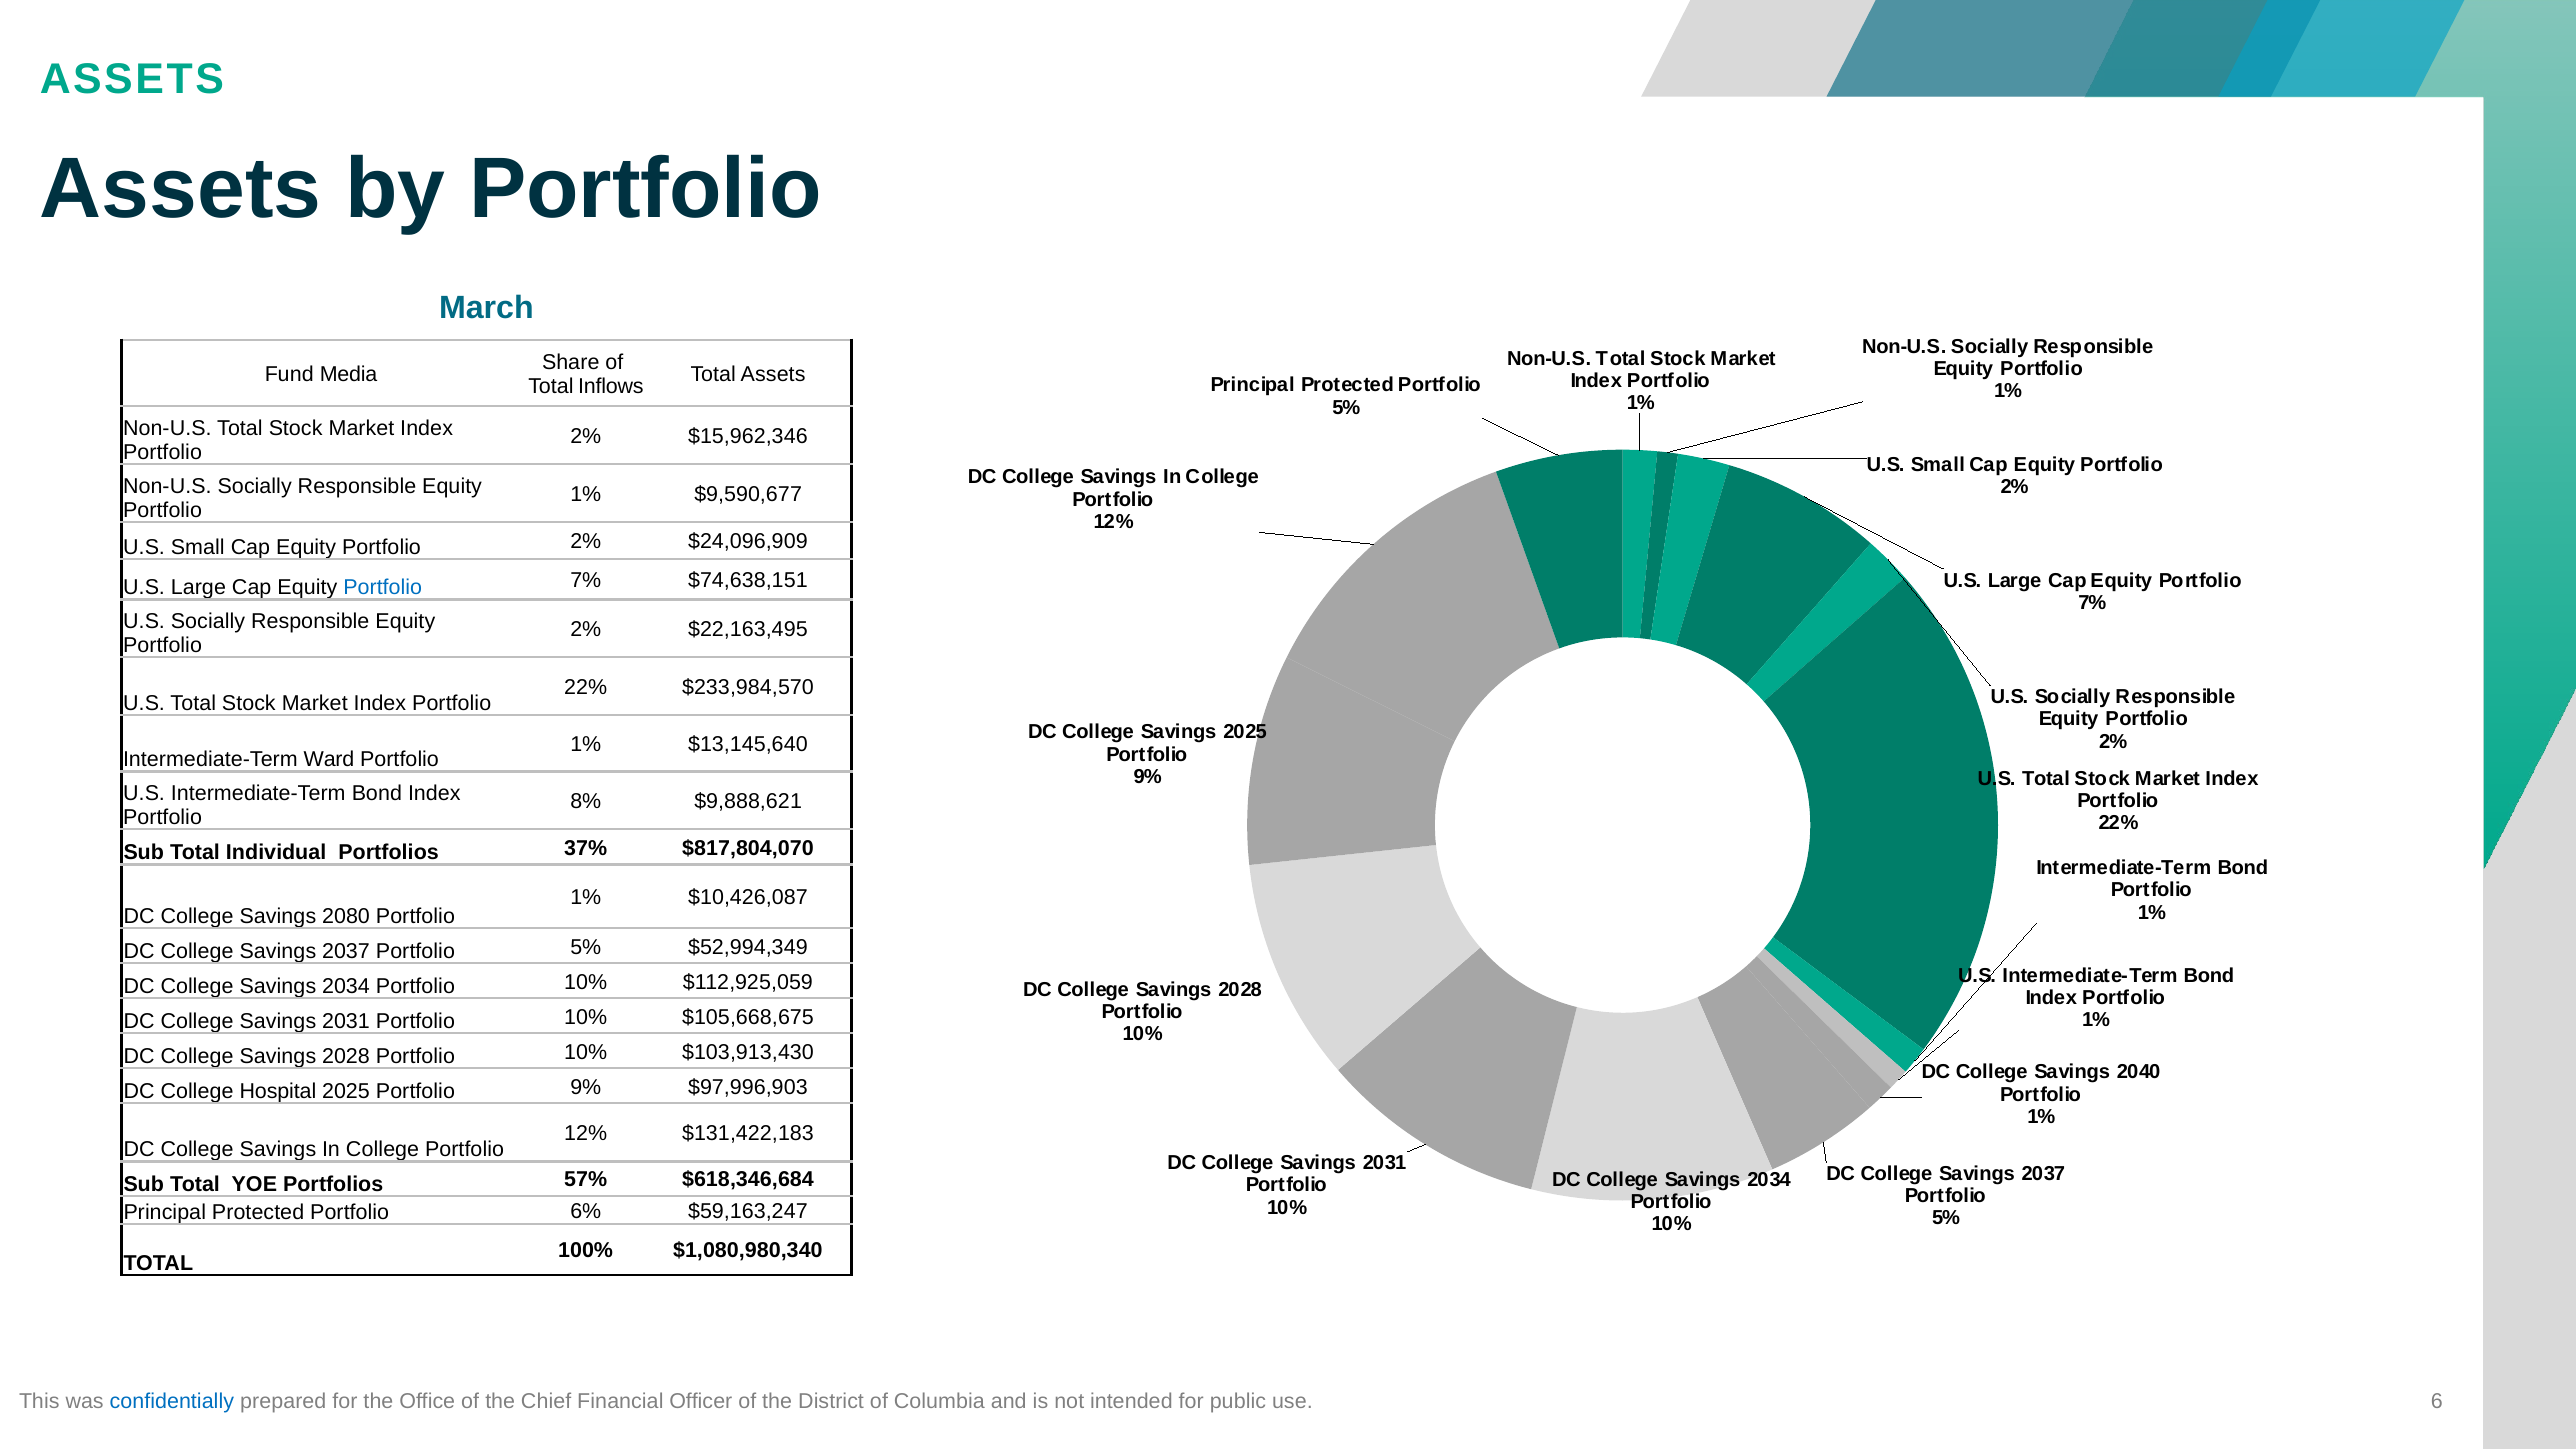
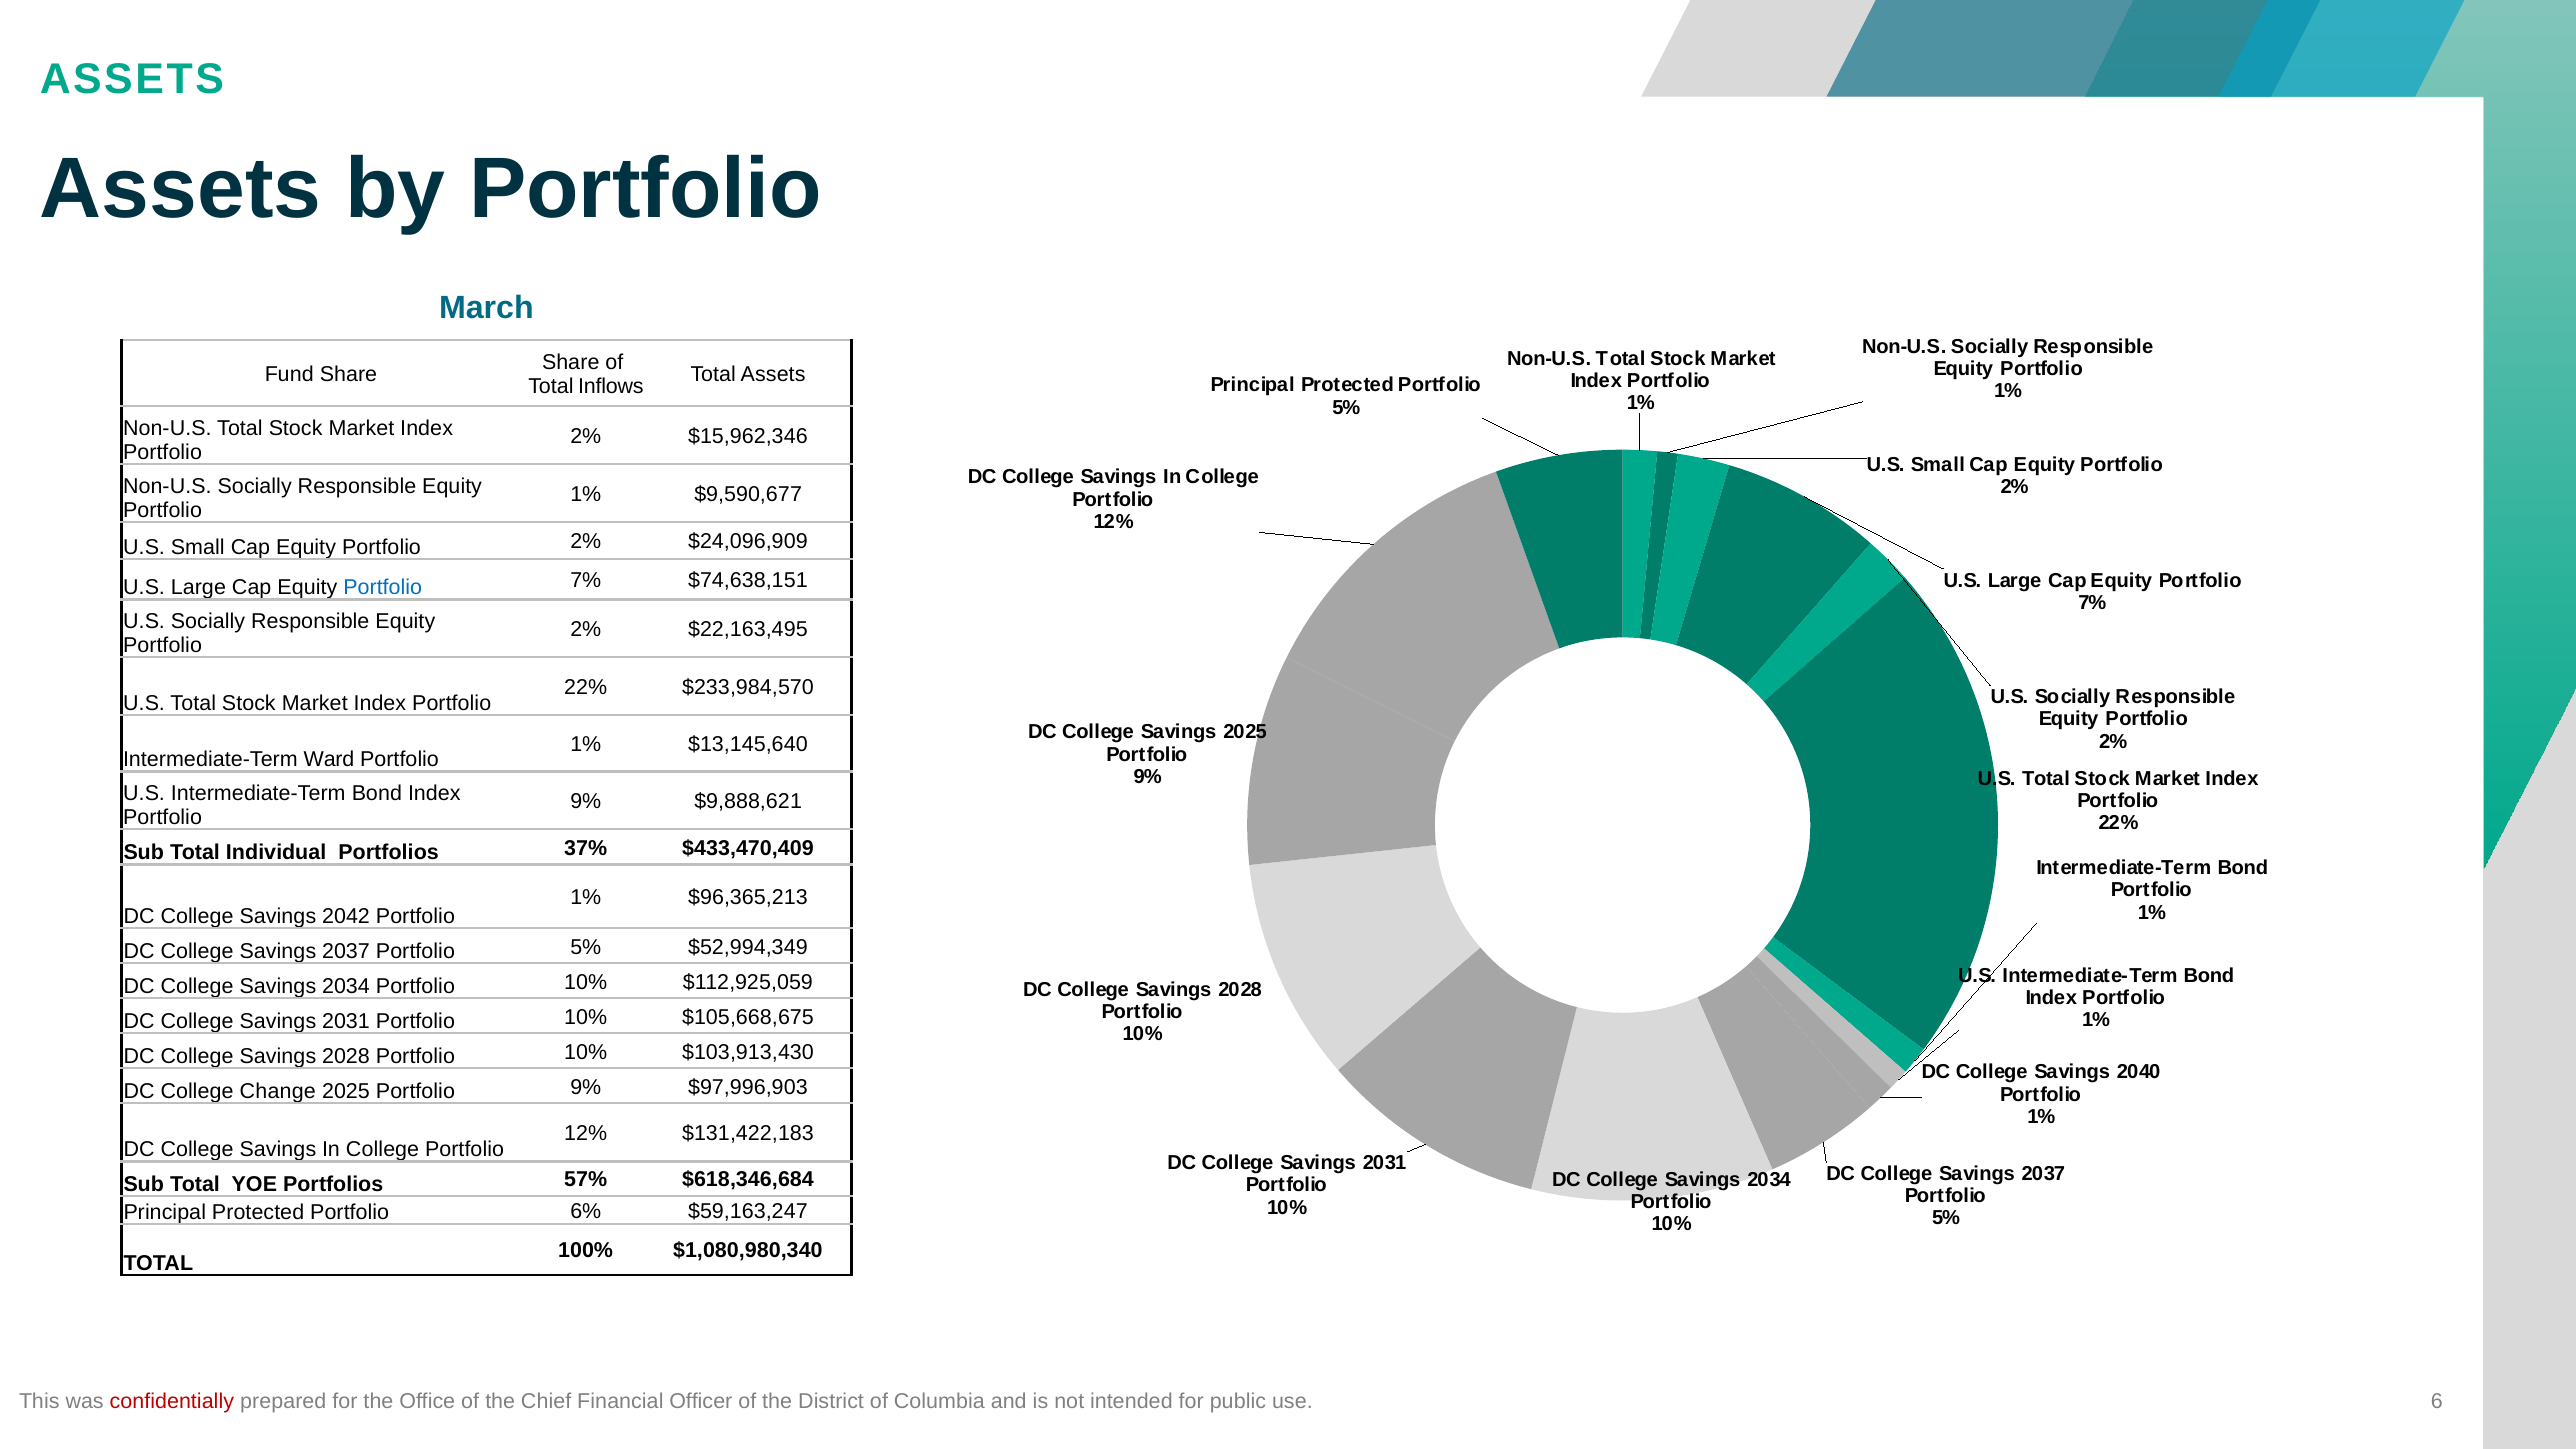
Fund Media: Media -> Share (348, 374)
8%: 8% -> 9% (586, 802)
$817,804,070: $817,804,070 -> $433,470,409 (748, 848)
$10,426,087: $10,426,087 -> $96,365,213 (748, 898)
2080: 2080 -> 2042 (346, 917)
Hospital: Hospital -> Change (278, 1092)
confidentially colour: blue -> red (172, 1401)
